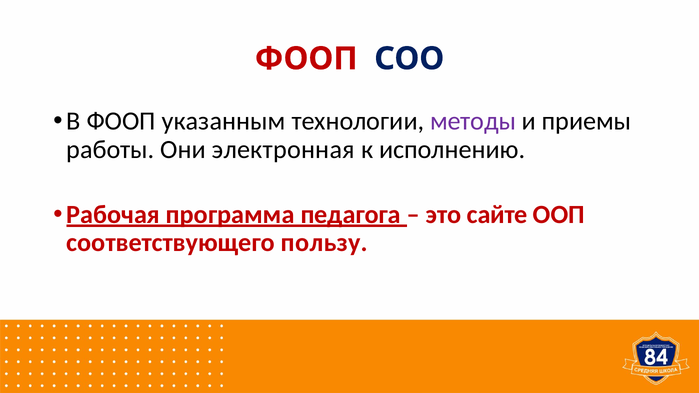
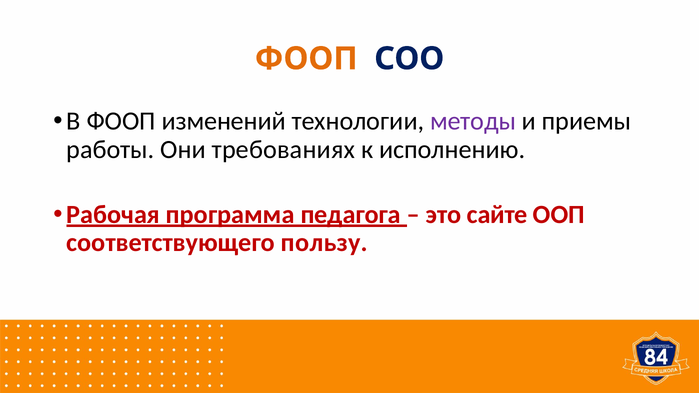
ФООП colour: red -> orange (306, 59)
указанным: указанным -> изменений (224, 121)
электронная: электронная -> требованиях (283, 150)
